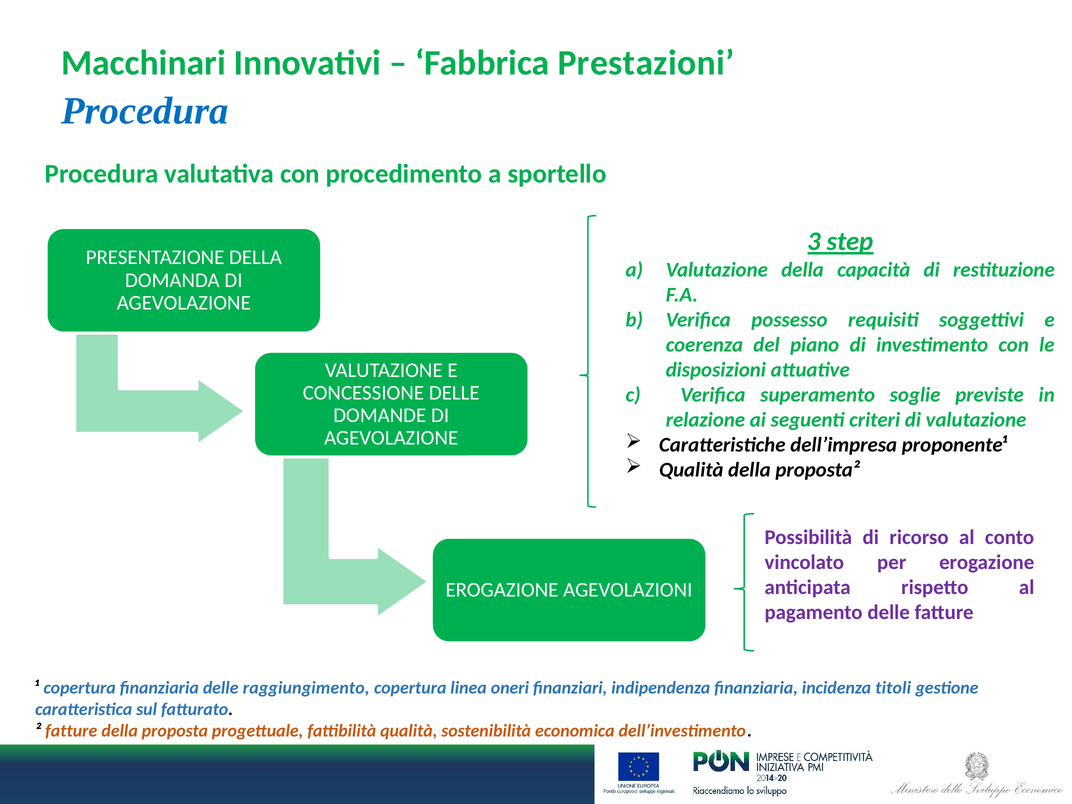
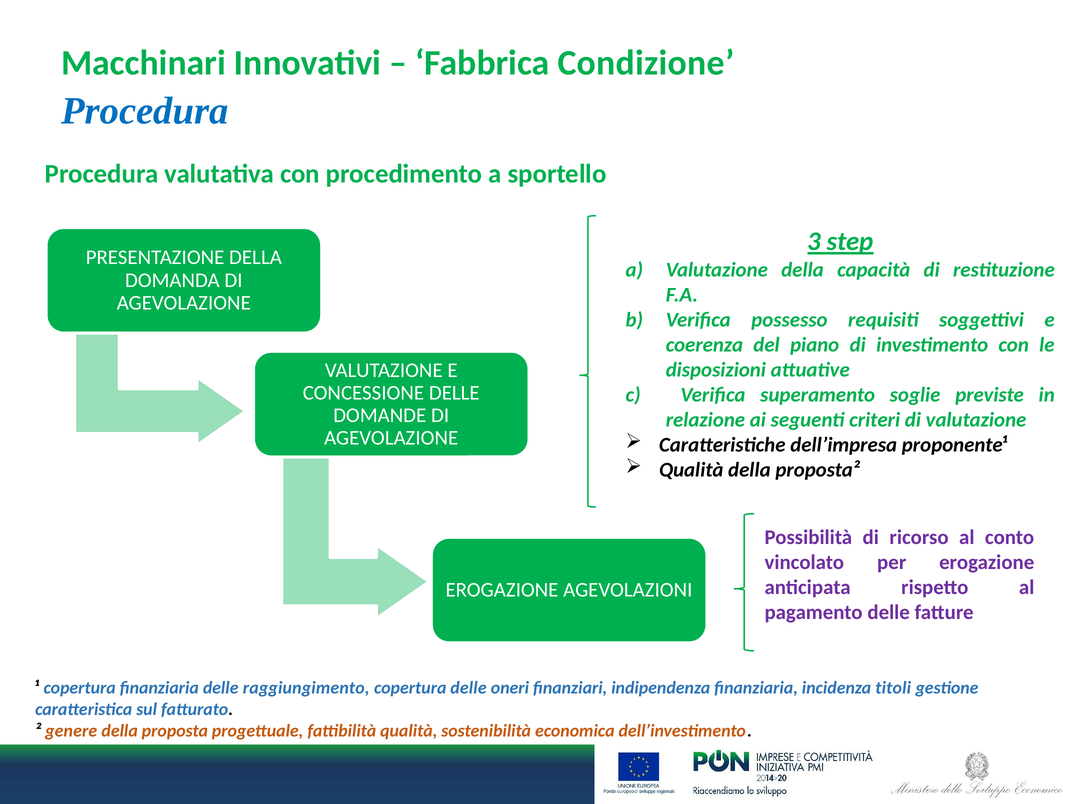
Prestazioni: Prestazioni -> Condizione (646, 63)
copertura linea: linea -> delle (469, 688)
² fatture: fatture -> genere (71, 731)
